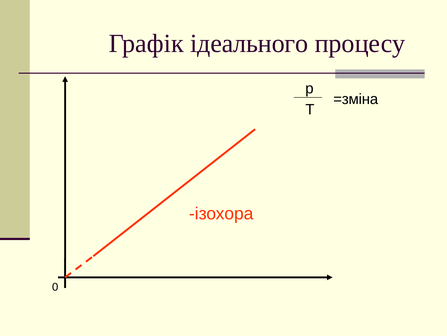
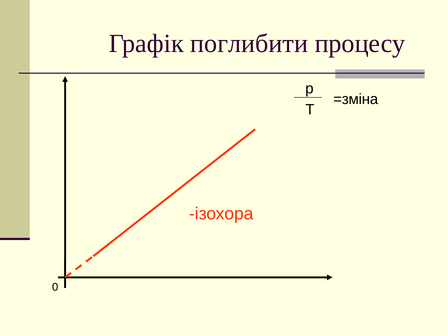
ідеального: ідеального -> поглибити (249, 43)
